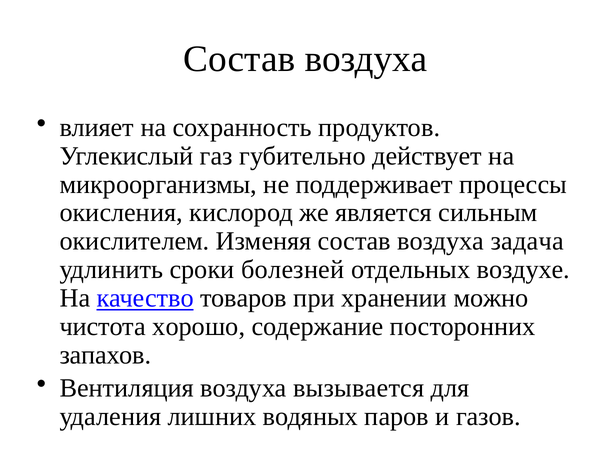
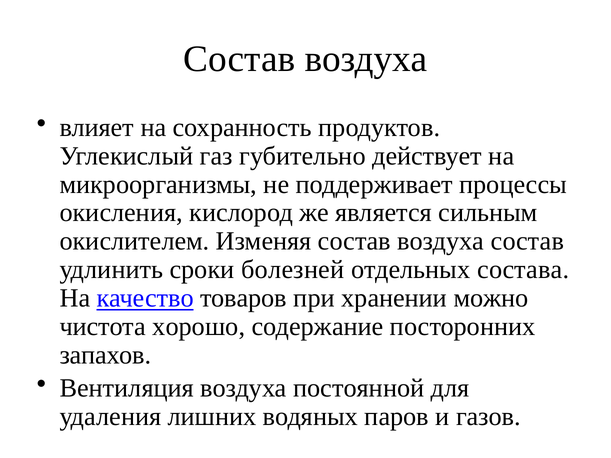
воздуха задача: задача -> состав (527, 241)
воздухе: воздухе -> состава (523, 270)
вызывается: вызывается -> постоянной (359, 388)
